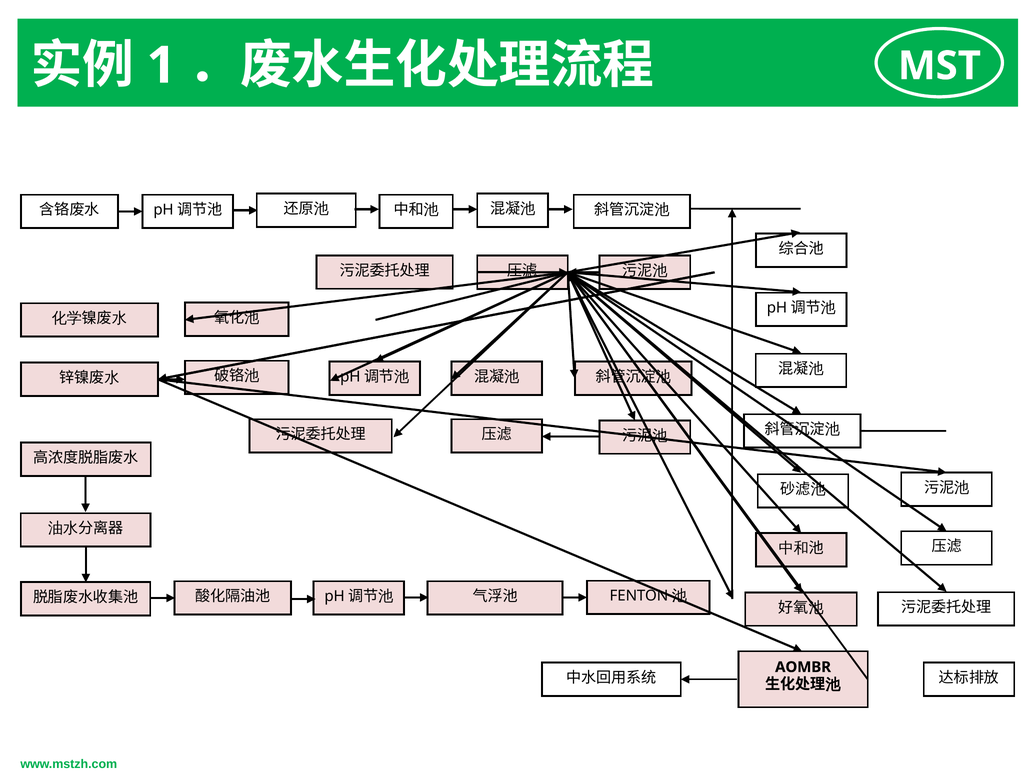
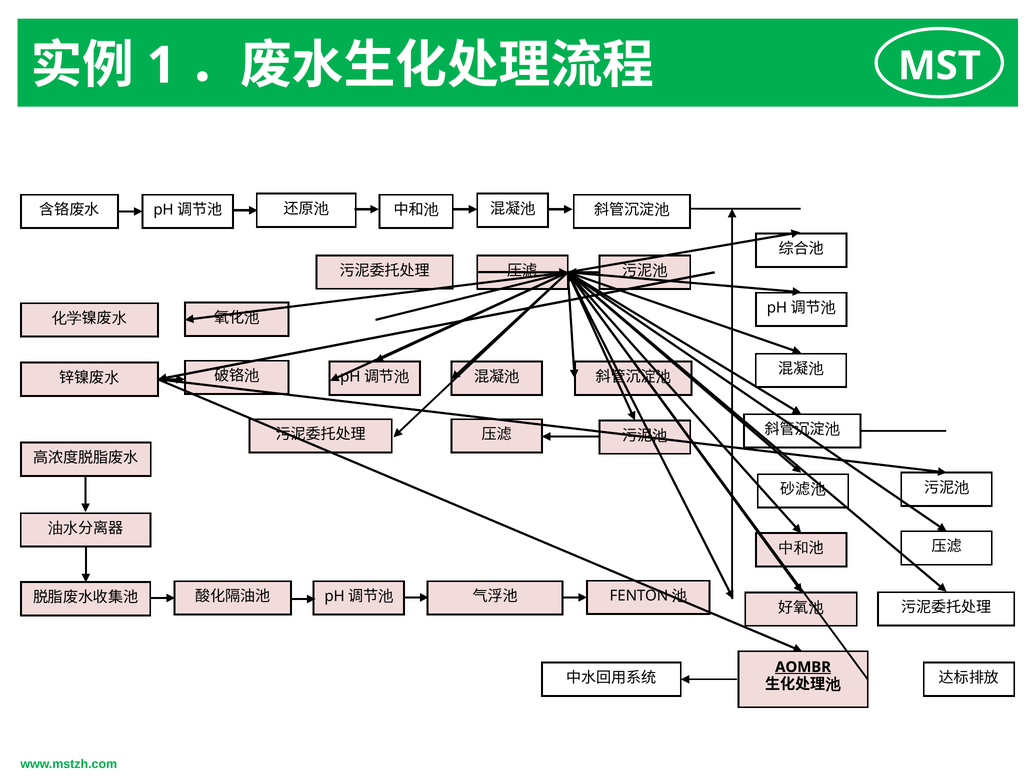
AOMBR underline: none -> present (803, 667)
